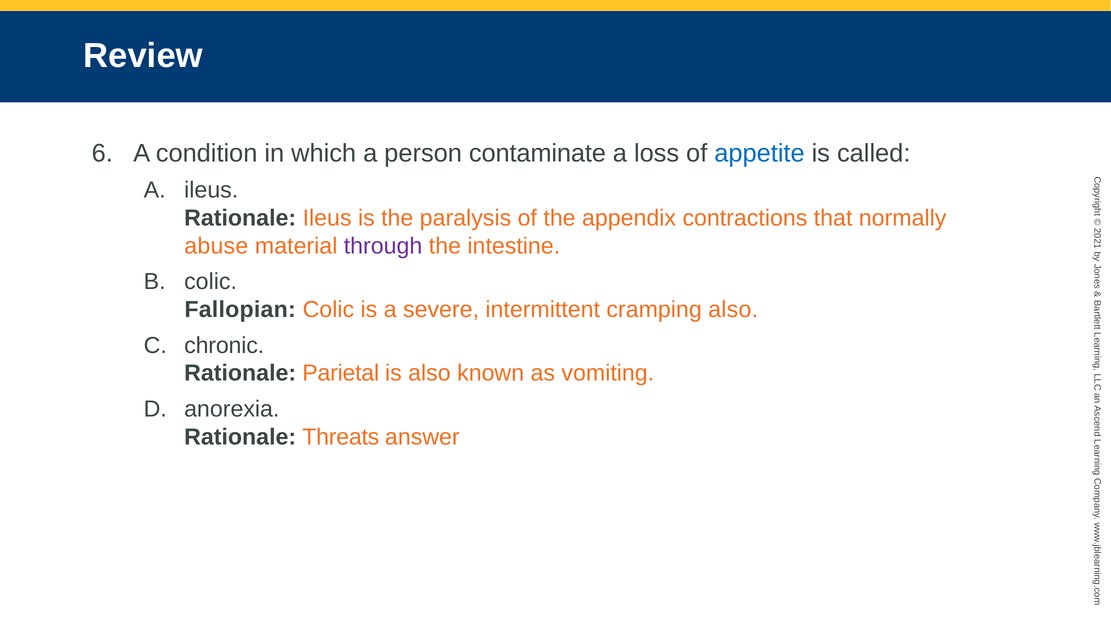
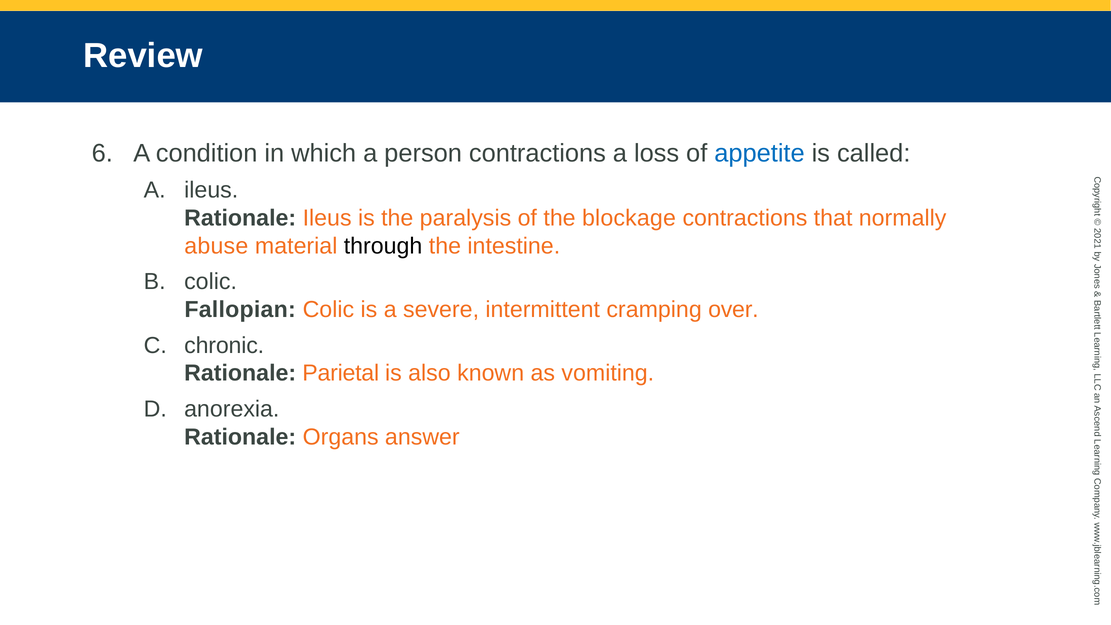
person contaminate: contaminate -> contractions (537, 153)
appendix: appendix -> blockage (629, 218)
through colour: purple -> black (383, 246)
cramping also: also -> over (733, 310)
Threats: Threats -> Organs (341, 437)
